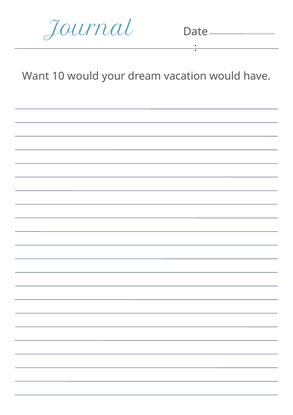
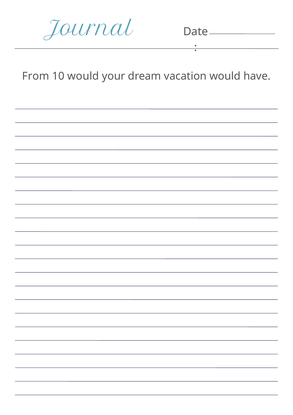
Want: Want -> From (36, 76)
